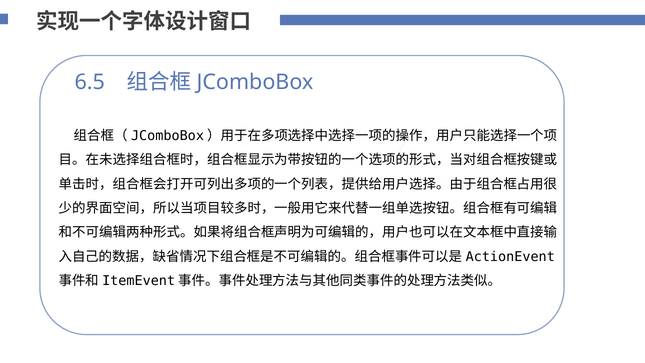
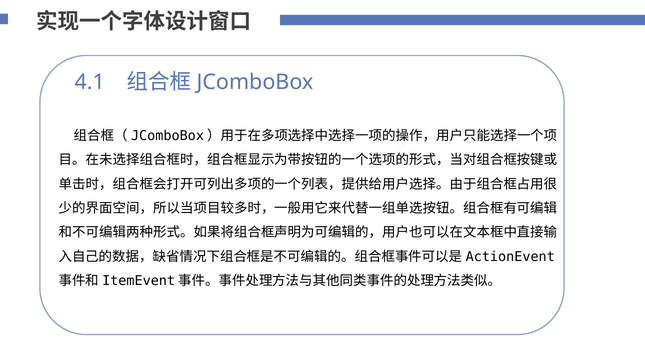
6.5: 6.5 -> 4.1 (90, 82)
